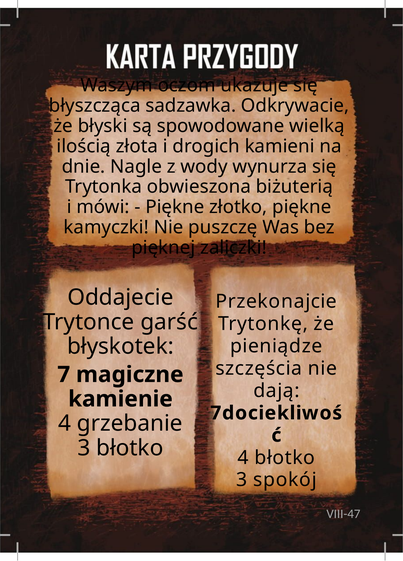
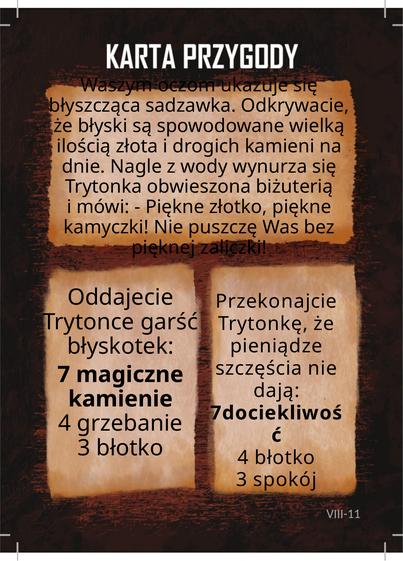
VIII-47: VIII-47 -> VIII-11 (343, 514)
